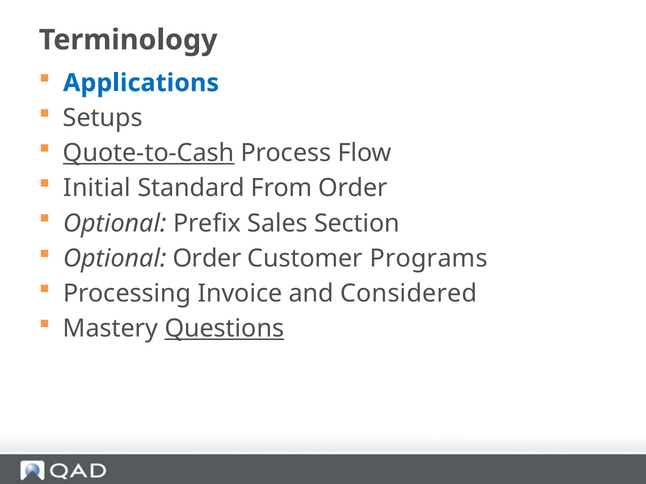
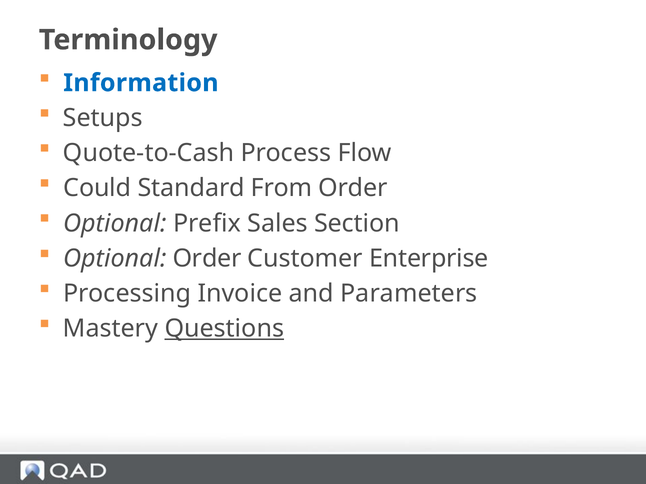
Applications: Applications -> Information (141, 83)
Quote-to-Cash underline: present -> none (149, 153)
Initial: Initial -> Could (97, 188)
Programs: Programs -> Enterprise (429, 259)
Considered: Considered -> Parameters (409, 294)
